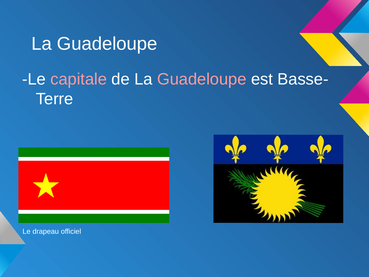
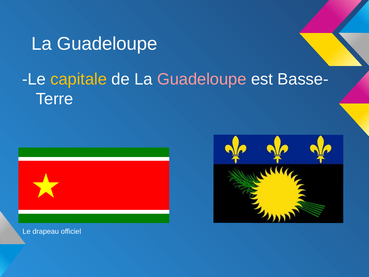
capitale colour: pink -> yellow (79, 79)
